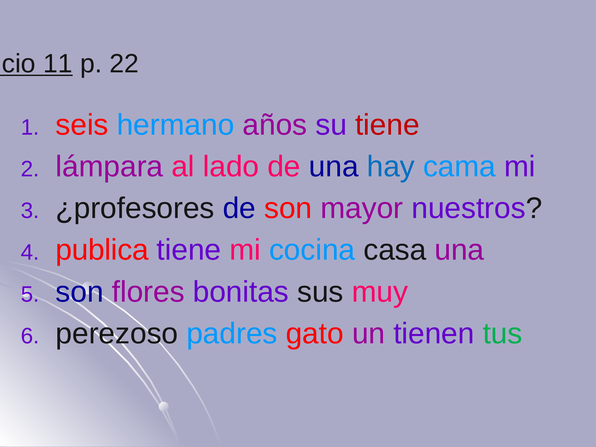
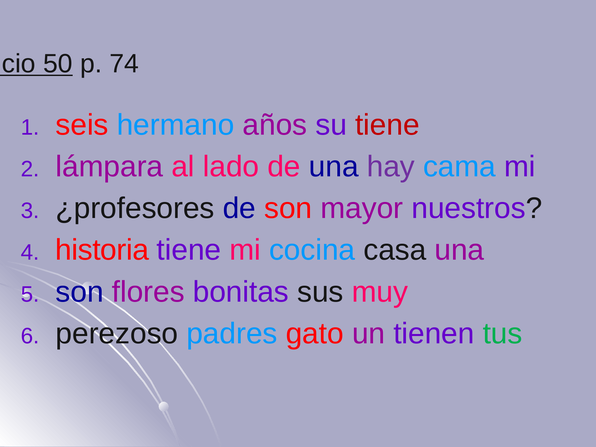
11: 11 -> 50 (58, 64)
22: 22 -> 74 (124, 64)
hay colour: blue -> purple (391, 167)
publica: publica -> historia (102, 250)
